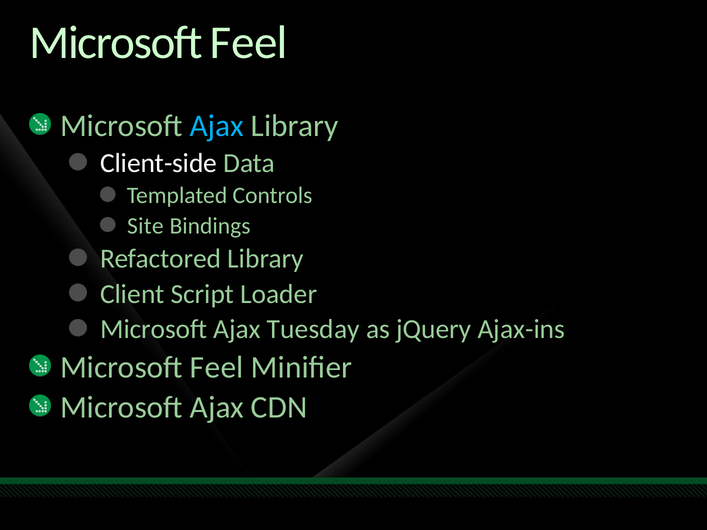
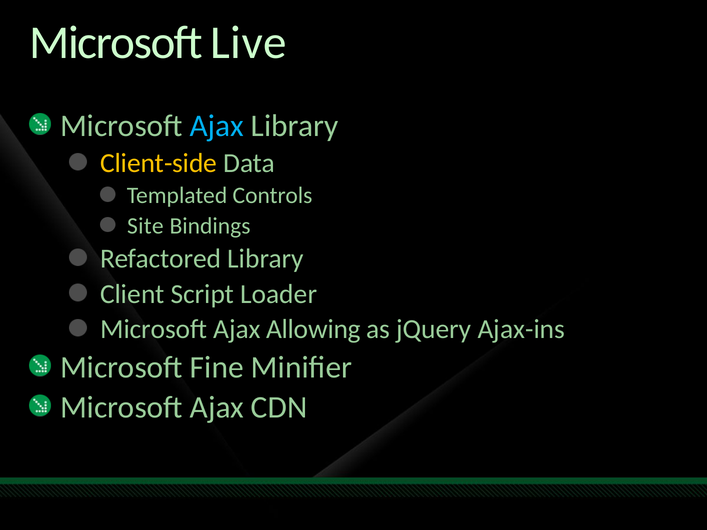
Feel: Feel -> Live (248, 43)
Client-side colour: white -> yellow (159, 163)
Tuesday: Tuesday -> Allowing (313, 329)
Feel: Feel -> Fine (217, 367)
